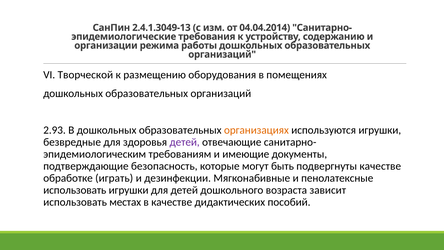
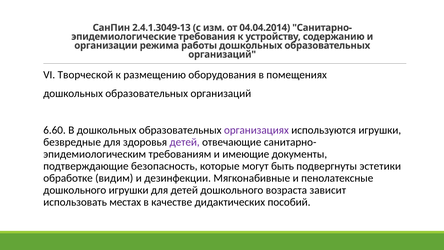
2.93: 2.93 -> 6.60 (55, 130)
организациях colour: orange -> purple (256, 130)
подвергнуты качестве: качестве -> эстетики (380, 166)
играть: играть -> видим (114, 178)
использовать: использовать -> дошкольного (75, 190)
